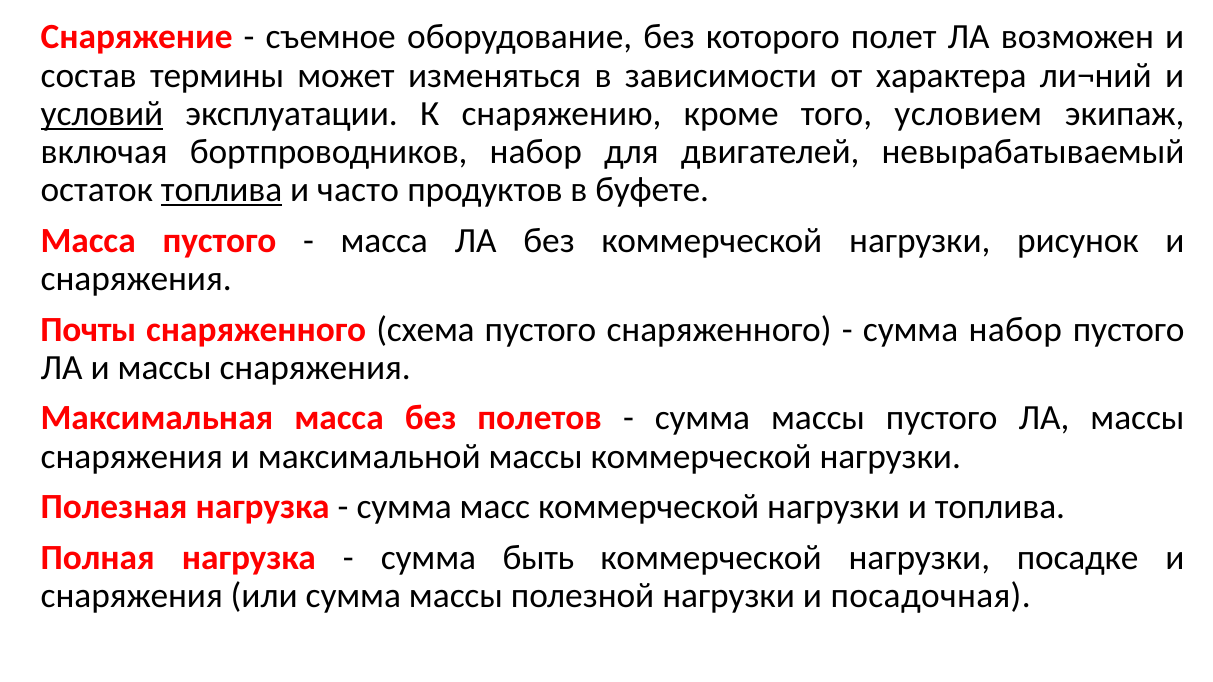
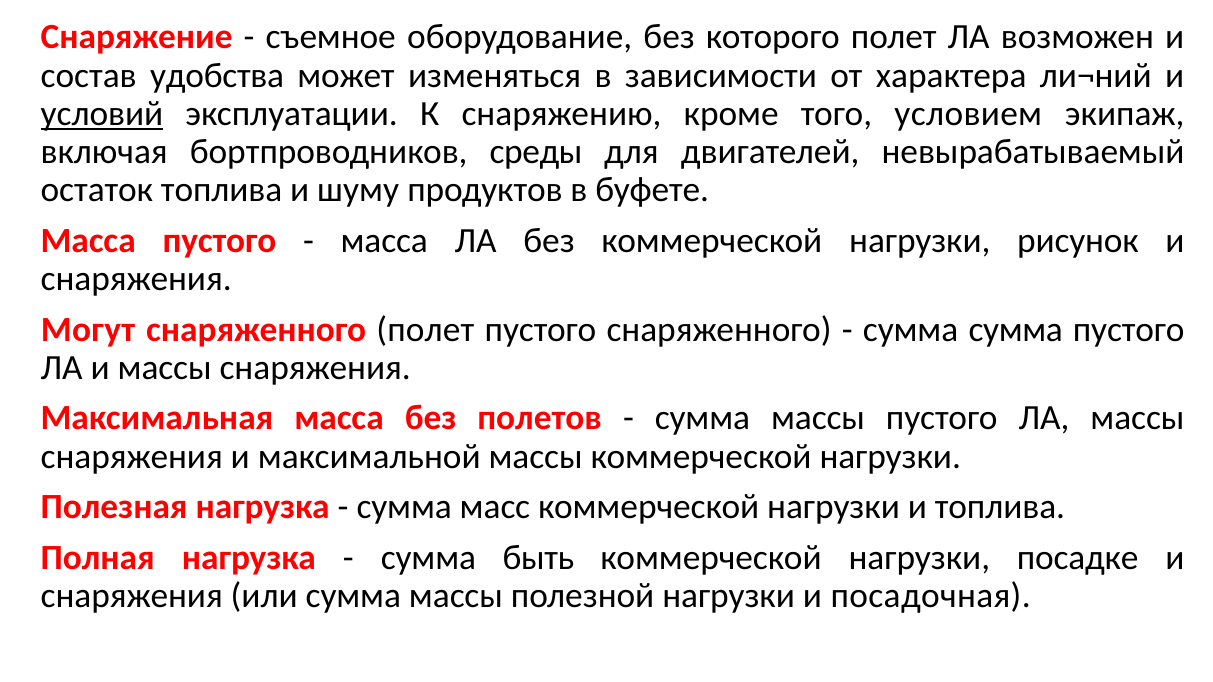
термины: термины -> удобства (217, 75)
бортпроводников набор: набор -> среды (536, 152)
топлива underline: present -> none (222, 190)
часто: часто -> шуму (358, 190)
Почты: Почты -> Могут (88, 330)
снаряженного схема: схема -> полет (425, 330)
сумма набор: набор -> сумма (1016, 330)
